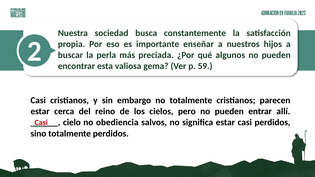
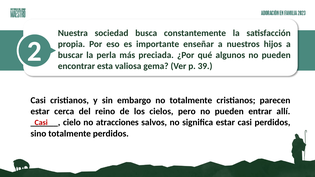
59: 59 -> 39 (205, 66)
obediencia: obediencia -> atracciones (117, 123)
